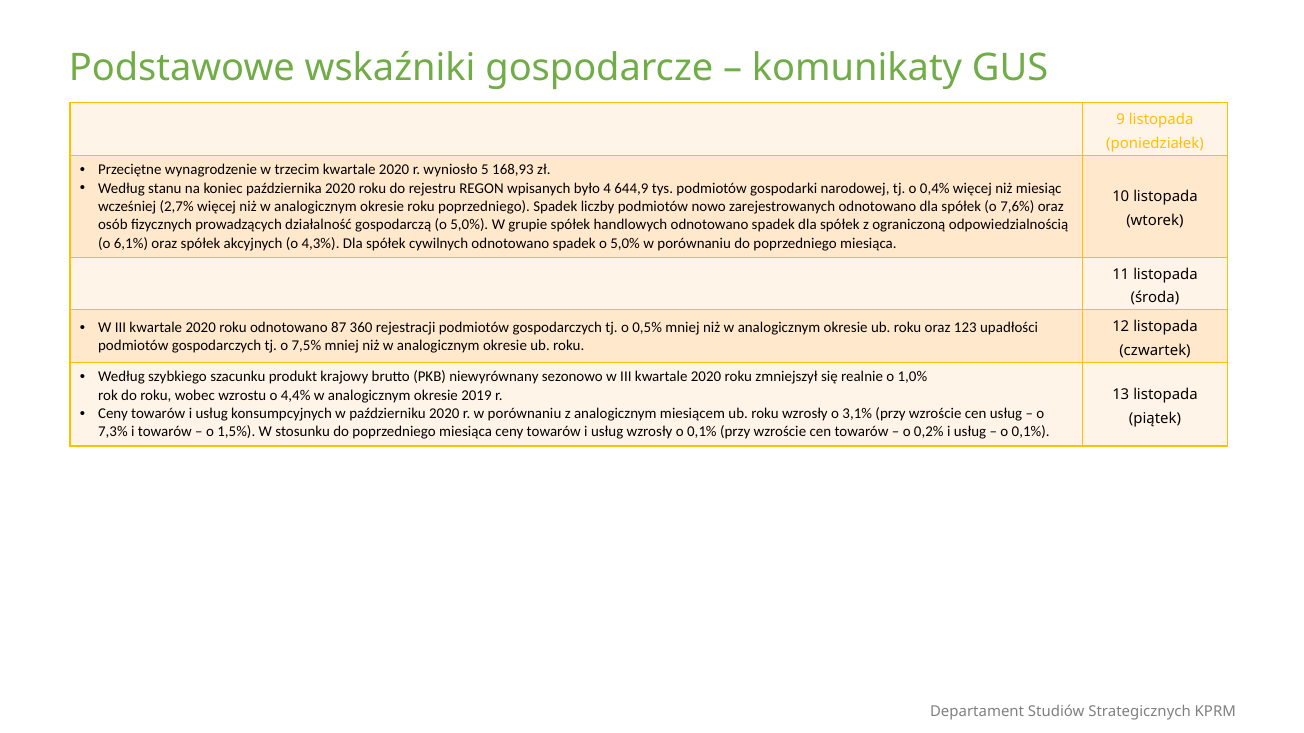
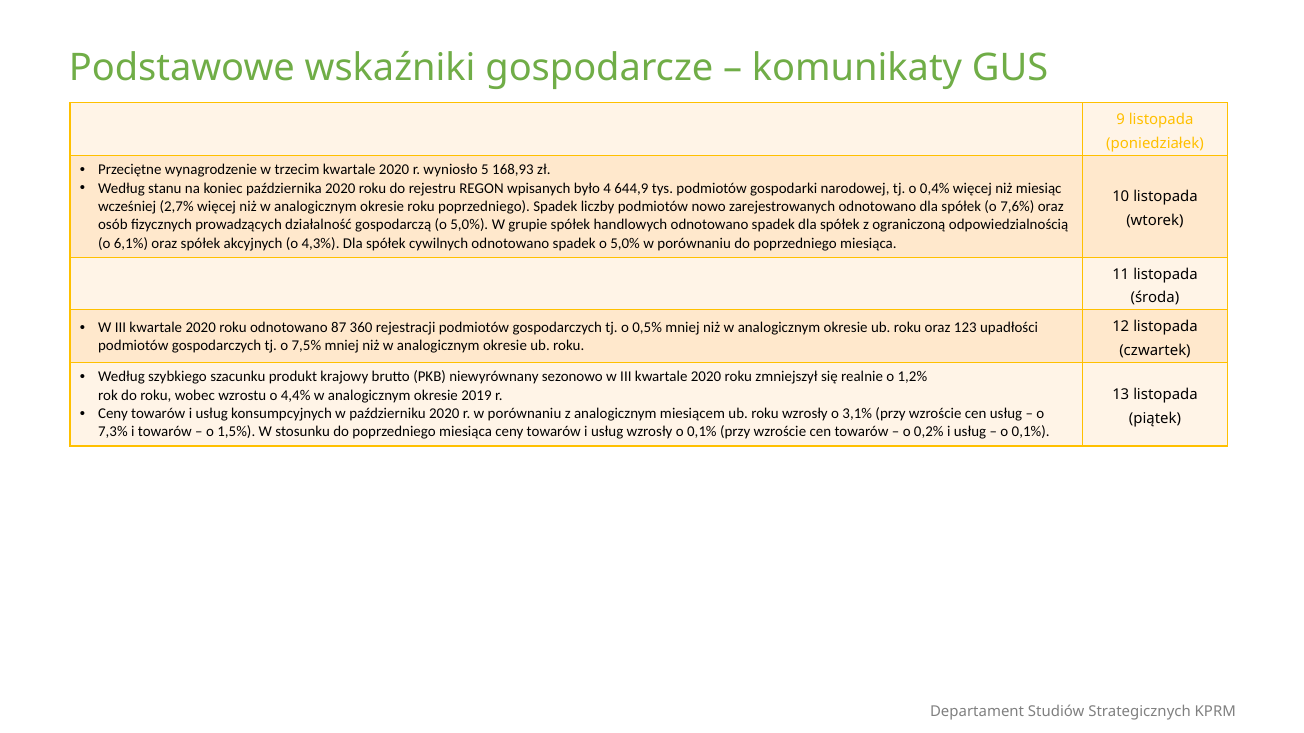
1,0%: 1,0% -> 1,2% (912, 377)
